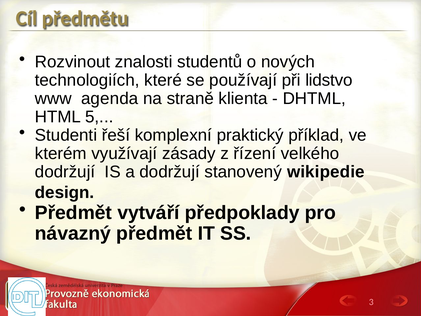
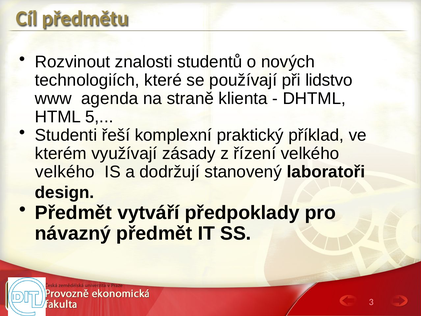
dodržují: dodržují -> velkého (65, 172)
wikipedie: wikipedie -> laboratoři (326, 172)
